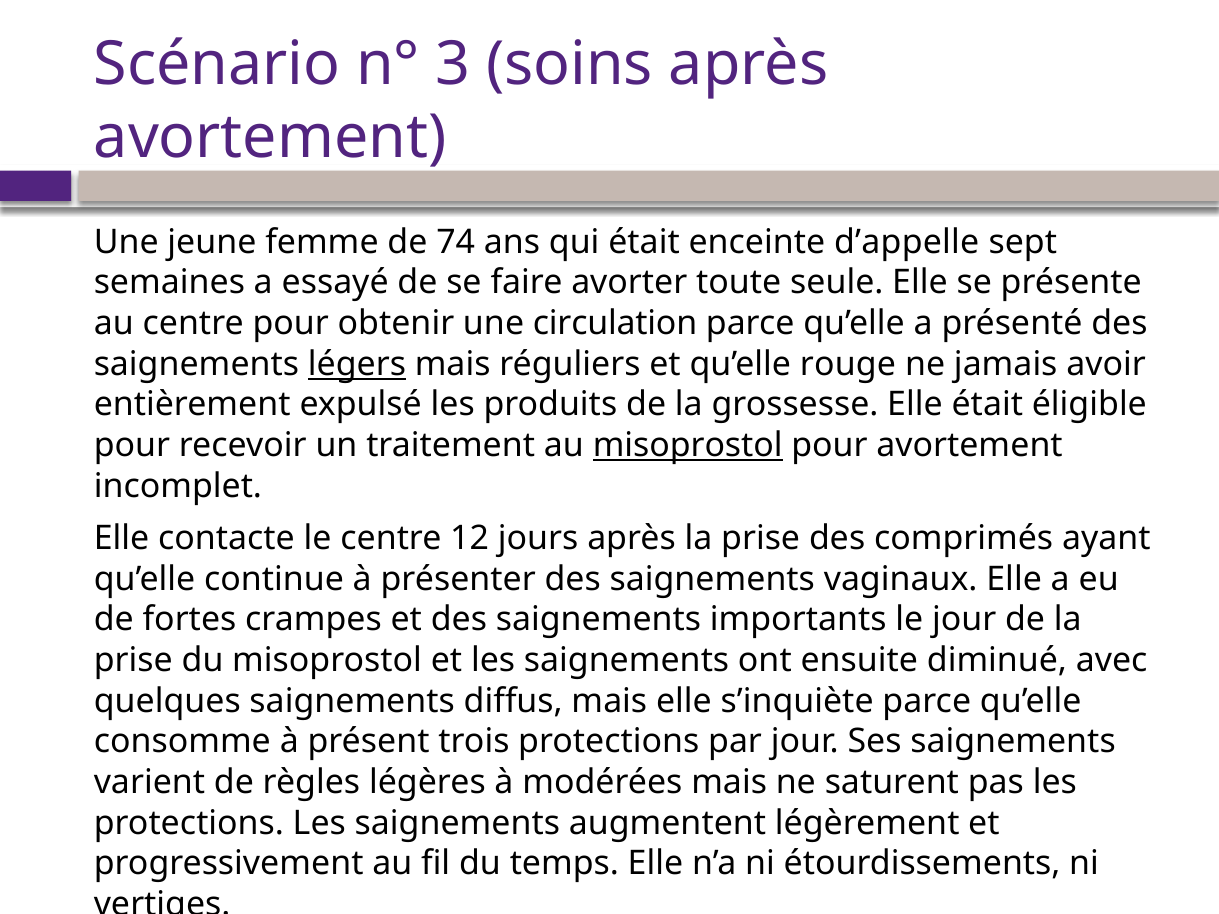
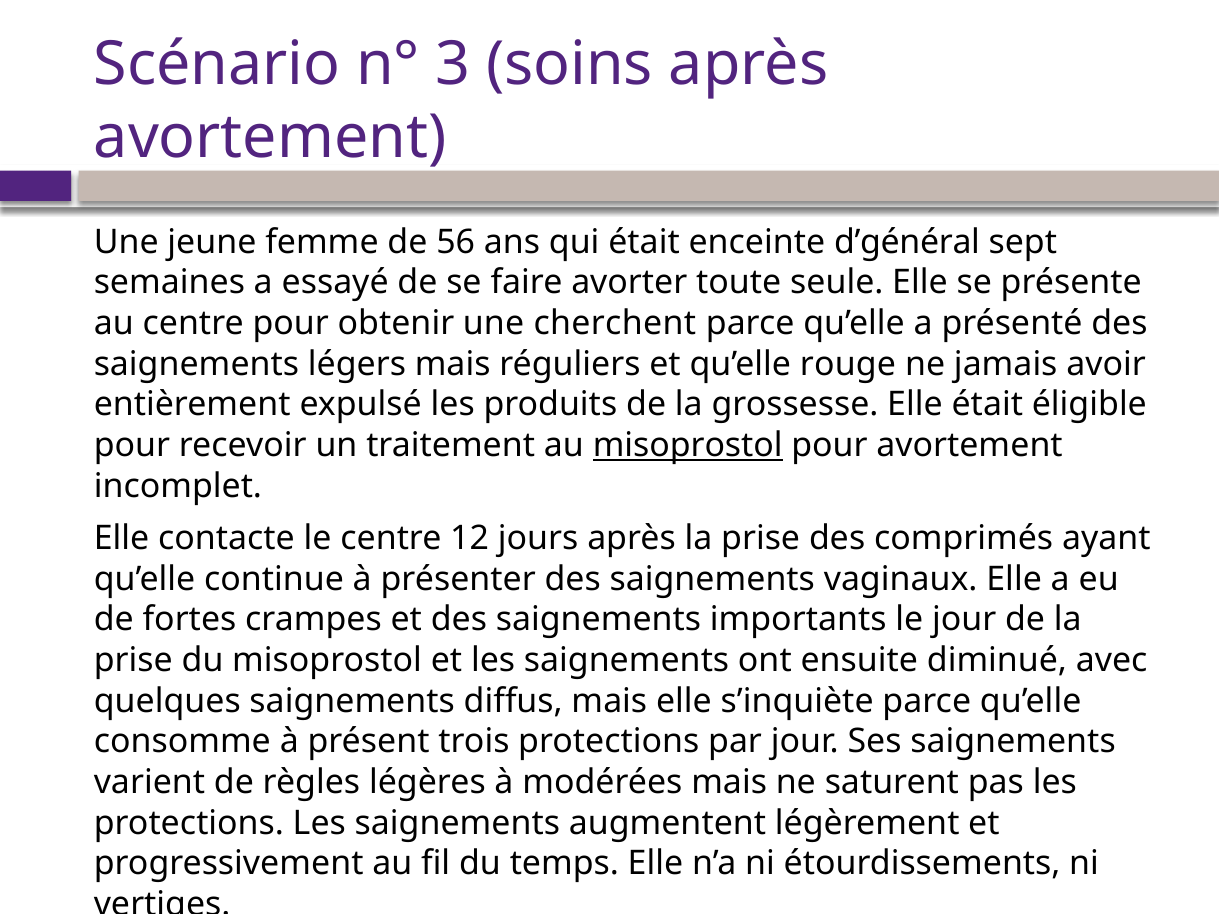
74: 74 -> 56 (456, 242)
d’appelle: d’appelle -> d’général (907, 242)
circulation: circulation -> cherchent (615, 323)
légers underline: present -> none (357, 364)
